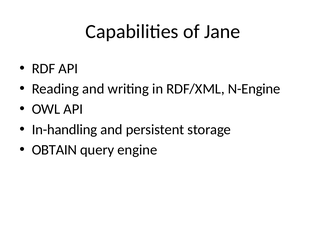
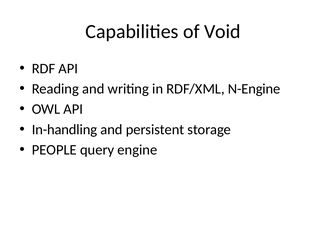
Jane: Jane -> Void (222, 32)
OBTAIN: OBTAIN -> PEOPLE (54, 150)
